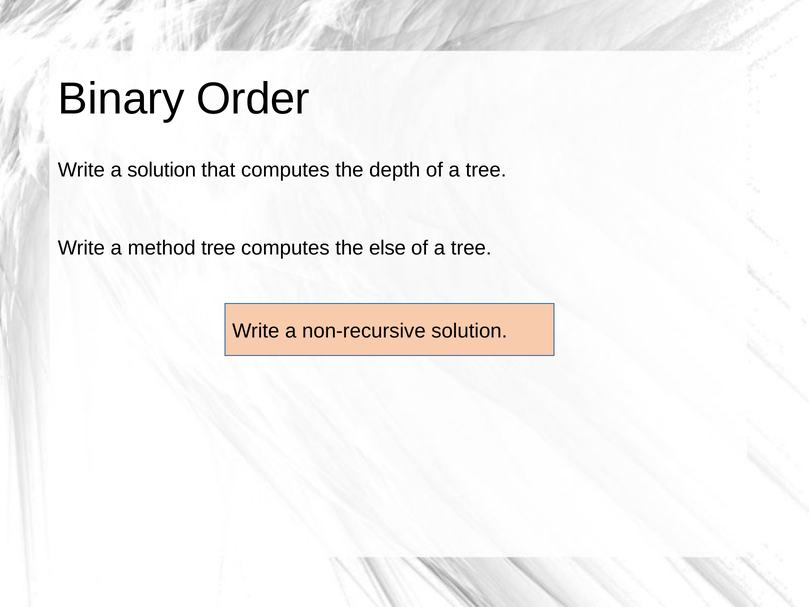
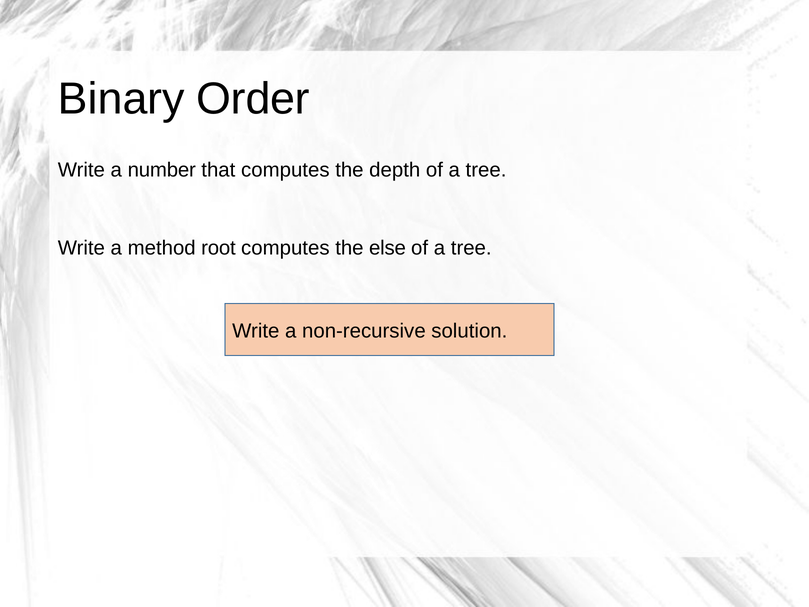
a solution: solution -> number (162, 170)
method tree: tree -> root (218, 248)
